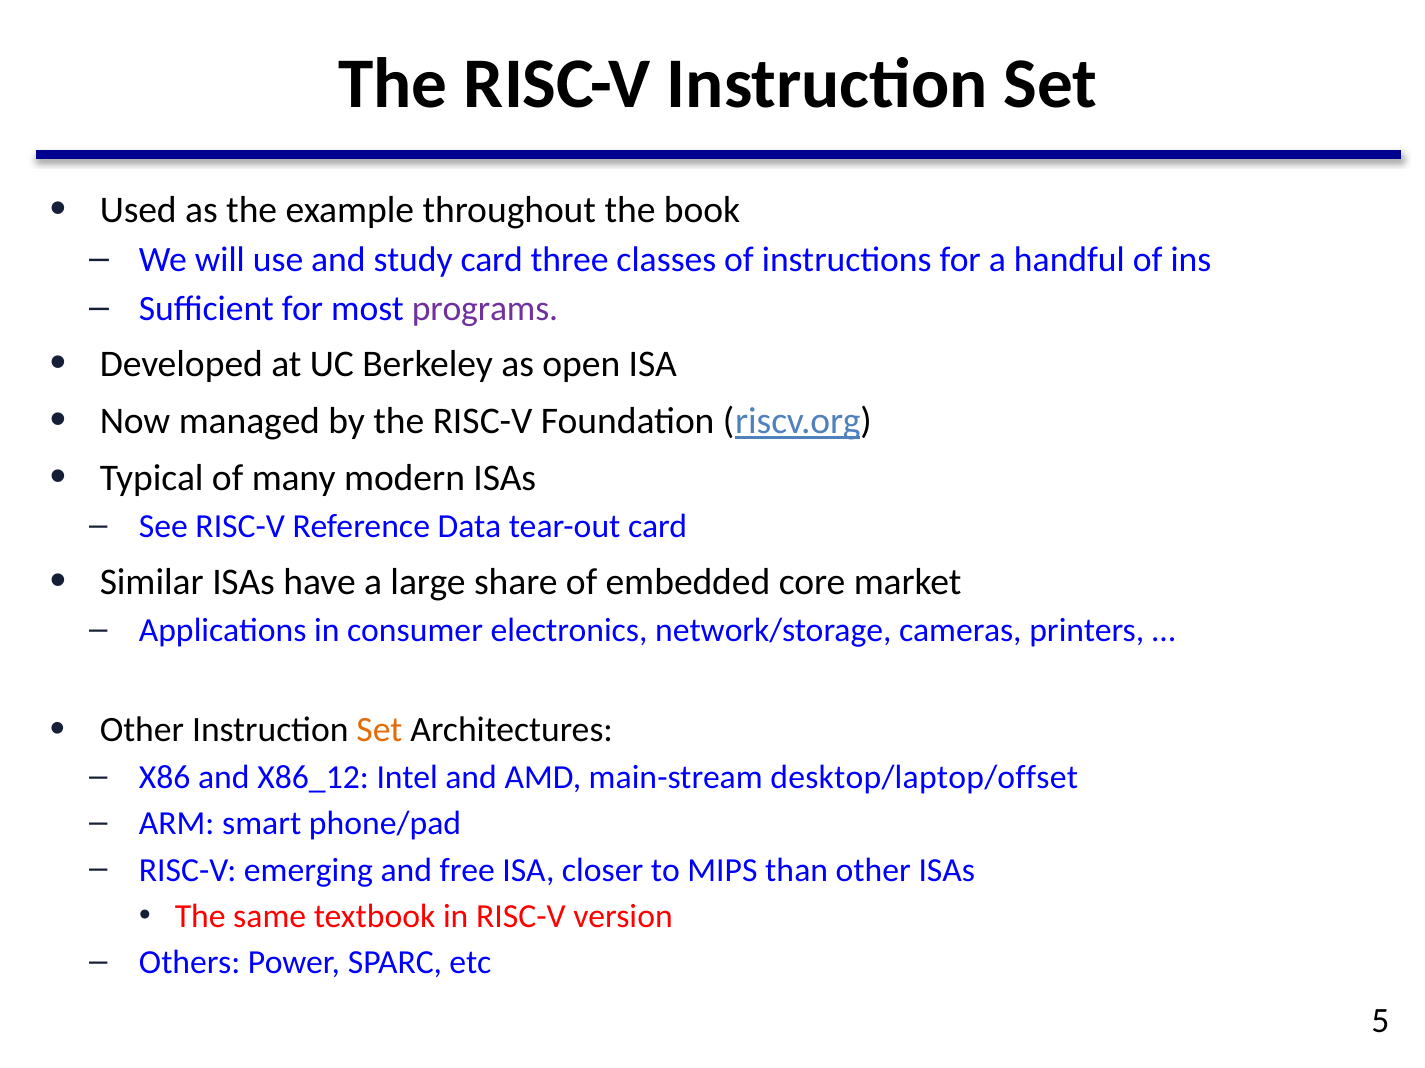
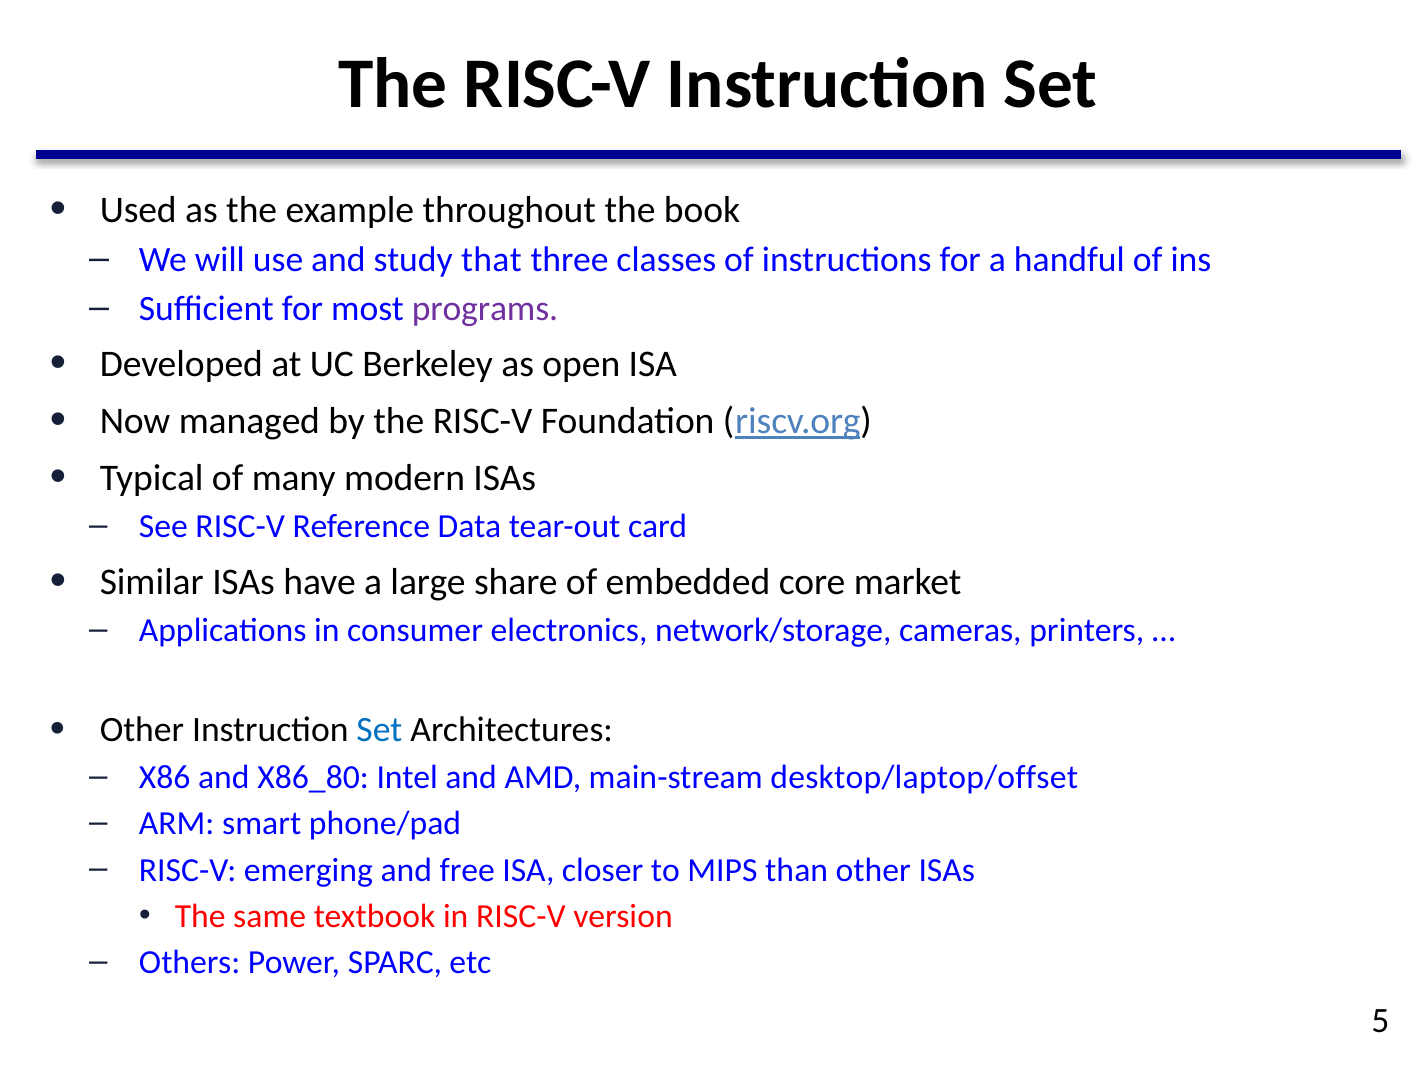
study card: card -> that (491, 260)
Set colour: orange -> blue (379, 731)
X86_12: X86_12 -> X86_80 (313, 778)
